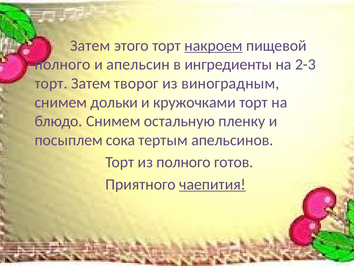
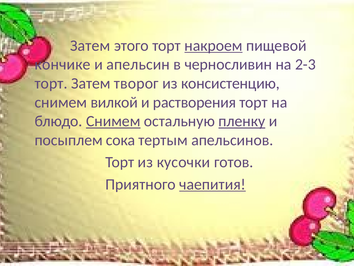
полного: полного -> кончике (63, 64)
ингредиенты: ингредиенты -> черносливин (228, 64)
виноградным: виноградным -> консистенцию (230, 83)
дольки: дольки -> вилкой (114, 102)
кружочками: кружочками -> растворения (195, 102)
Снимем underline: none -> present (113, 121)
пленку underline: none -> present (242, 121)
из полного: полного -> кусочки (183, 162)
